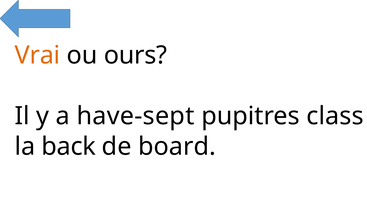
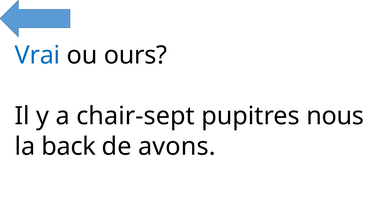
Vrai colour: orange -> blue (37, 55)
have-sept: have-sept -> chair-sept (136, 116)
class: class -> nous (335, 116)
board: board -> avons (177, 146)
